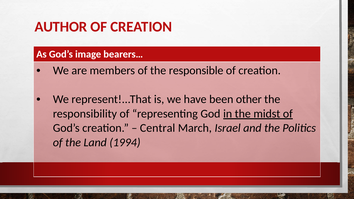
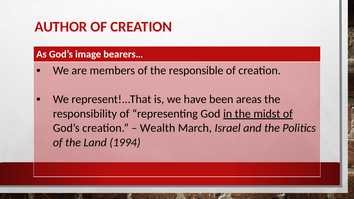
other: other -> areas (249, 99)
Central: Central -> Wealth (158, 128)
